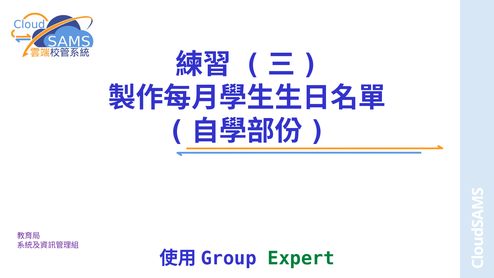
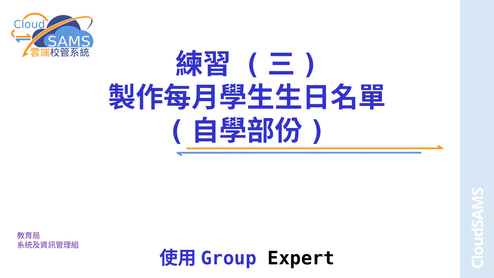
Expert colour: green -> black (301, 258)
